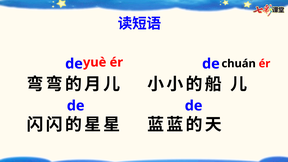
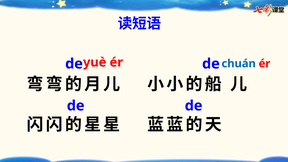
chuán colour: black -> blue (239, 64)
